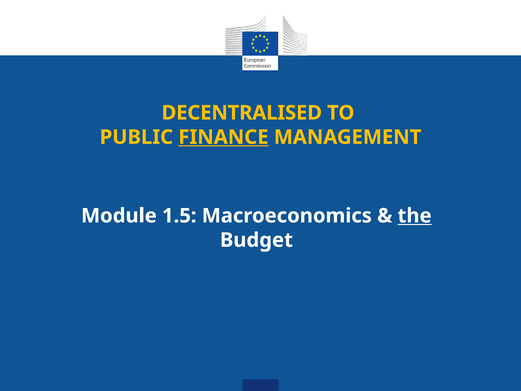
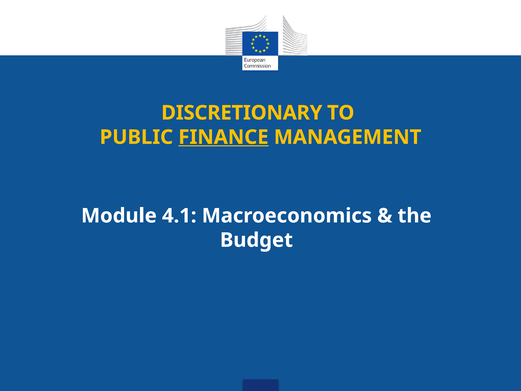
DECENTRALISED: DECENTRALISED -> DISCRETIONARY (242, 113)
1.5: 1.5 -> 4.1 (179, 216)
the underline: present -> none (415, 216)
